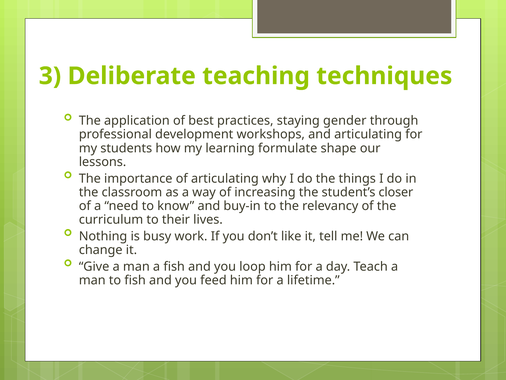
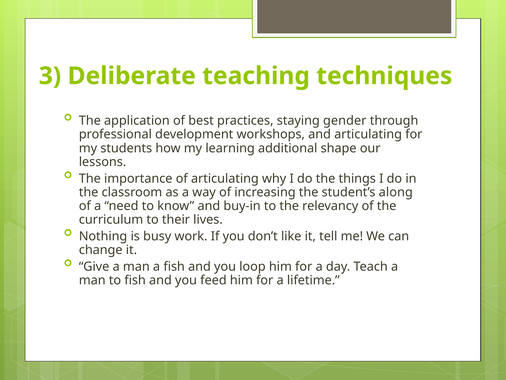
formulate: formulate -> additional (288, 148)
closer: closer -> along (396, 192)
